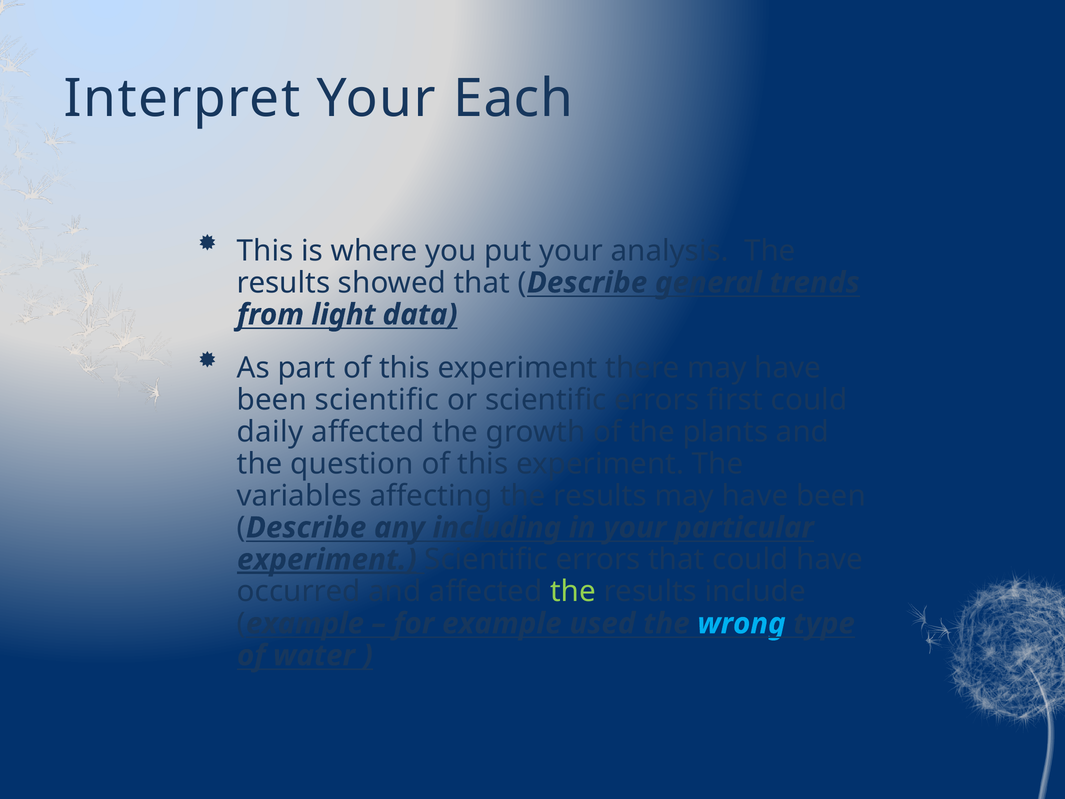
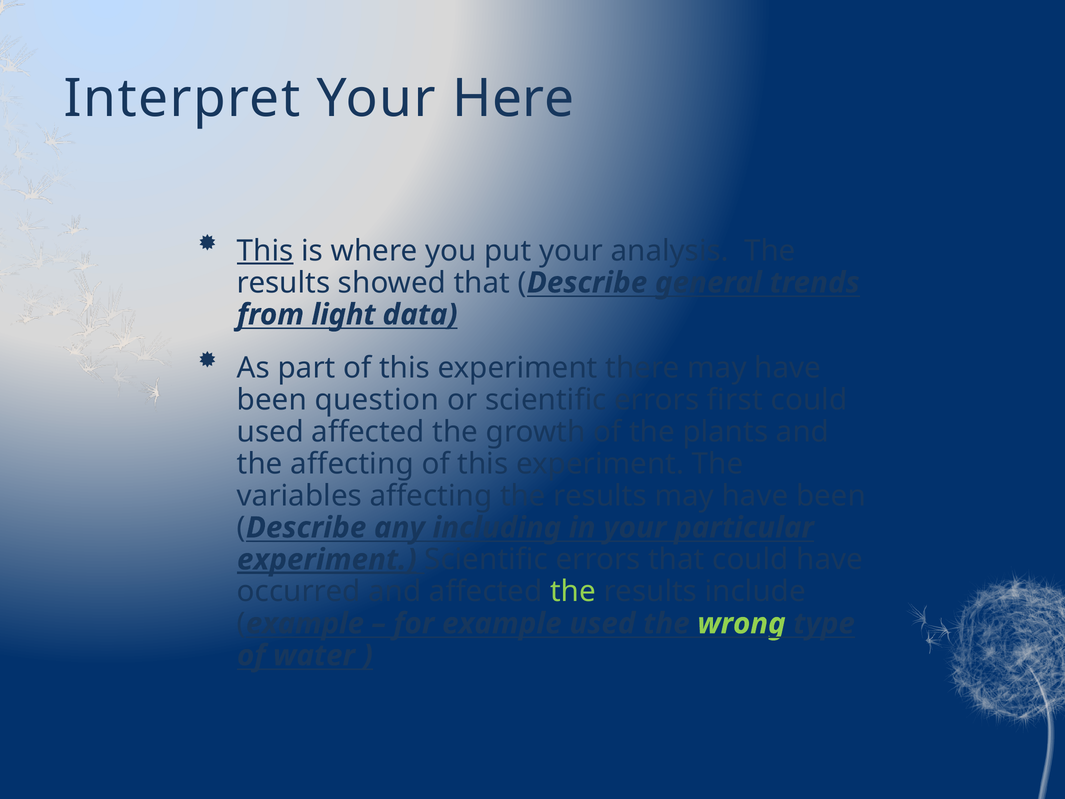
Each: Each -> Here (513, 99)
This underline: none -> present (265, 251)
been scientific: scientific -> question (377, 400)
daily: daily -> used (270, 432)
the question: question -> affecting (352, 464)
wrong colour: light blue -> light green (742, 623)
